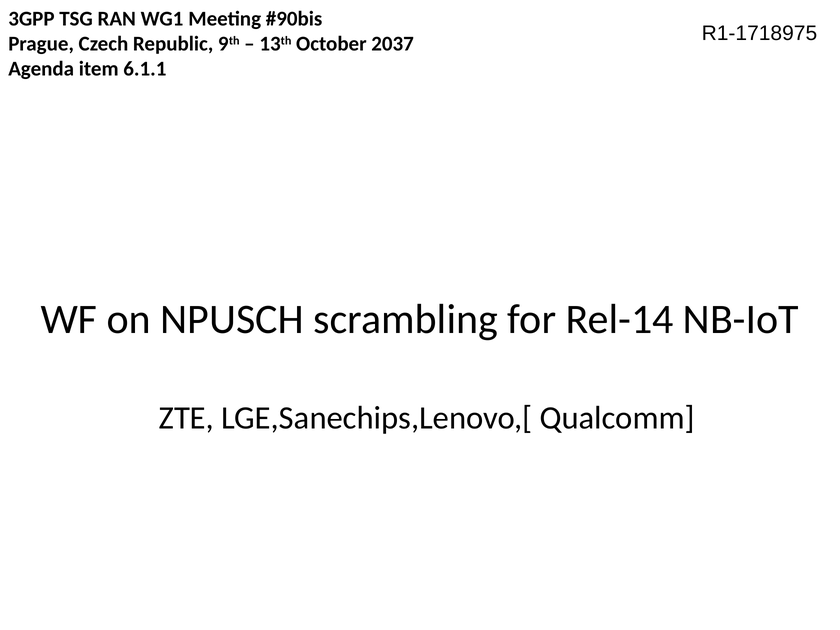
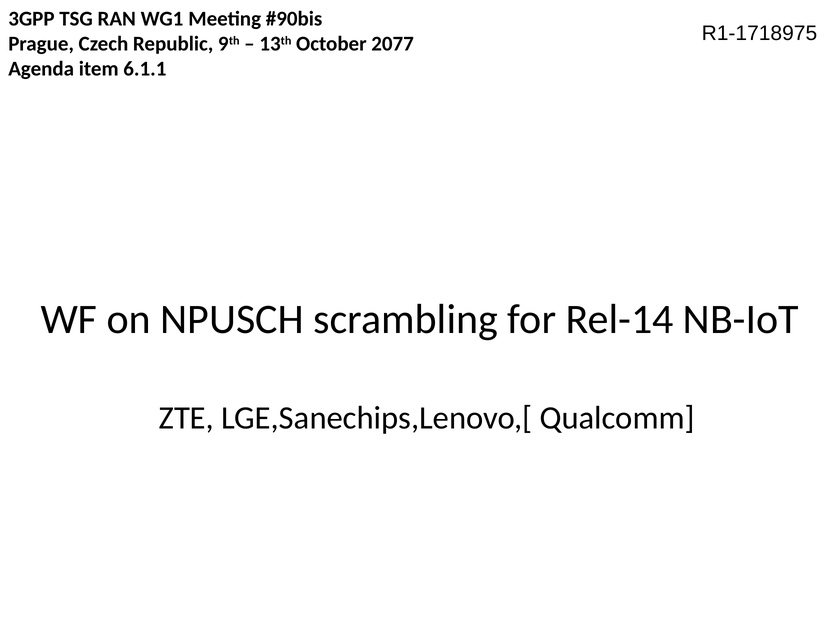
2037: 2037 -> 2077 (393, 44)
